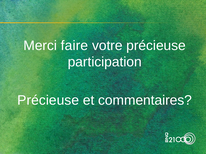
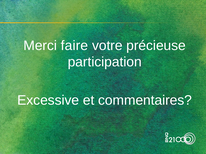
Précieuse: Précieuse -> Excessive (48, 101)
